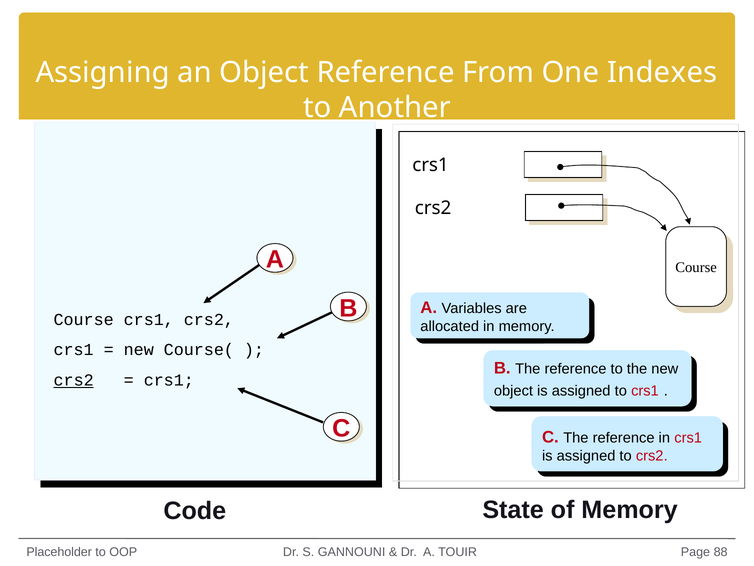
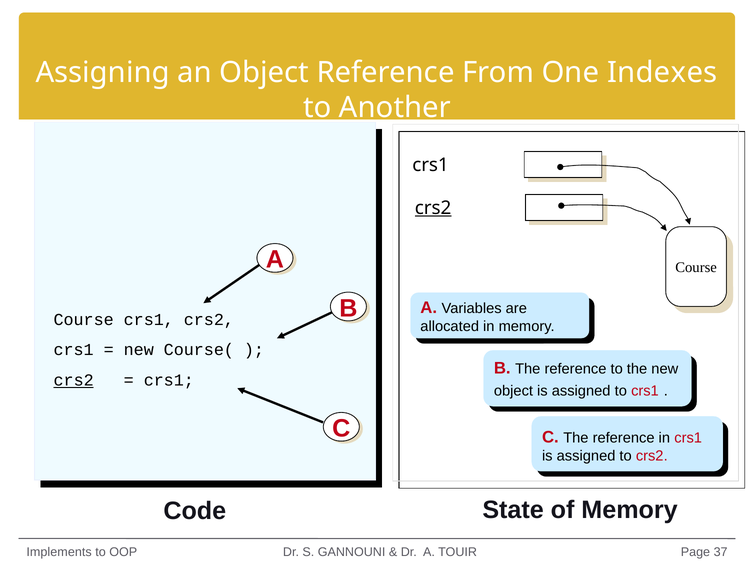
crs2 underline: none -> present (433, 208)
Placeholder: Placeholder -> Implements (59, 552)
88: 88 -> 37 (721, 552)
